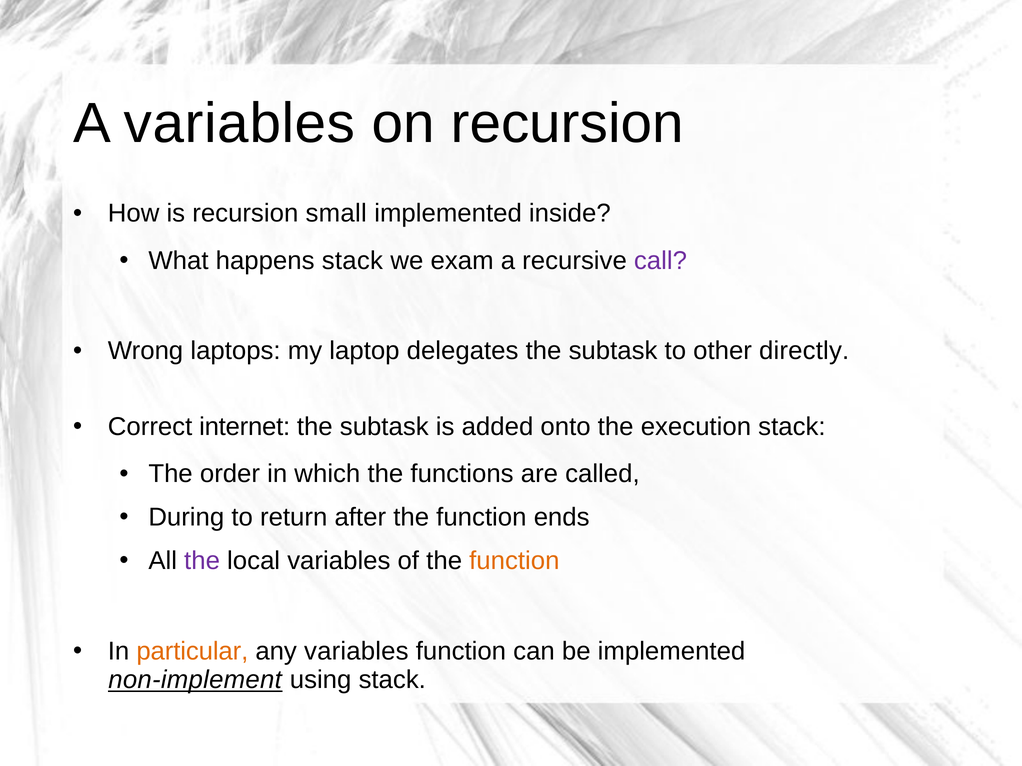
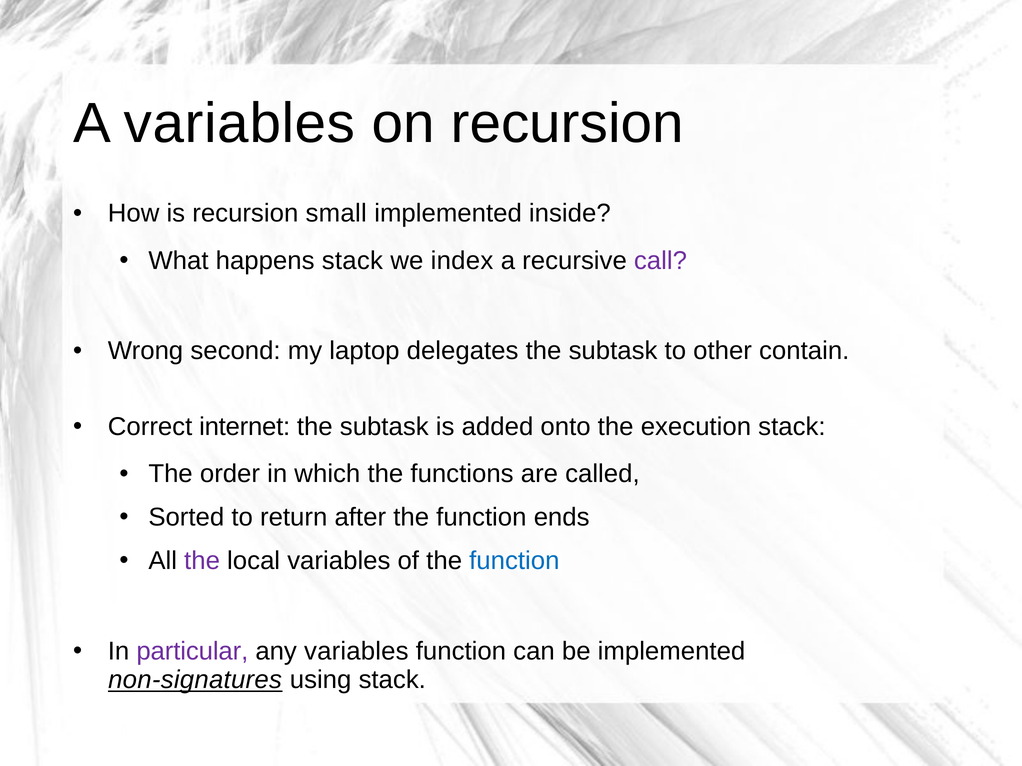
exam: exam -> index (462, 261)
laptops: laptops -> second (236, 351)
directly: directly -> contain (804, 351)
During: During -> Sorted (186, 517)
function colour: orange -> blue (514, 561)
particular colour: orange -> purple (192, 651)
non-implement: non-implement -> non-signatures (195, 680)
